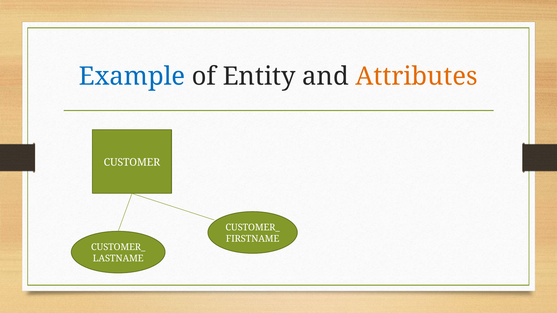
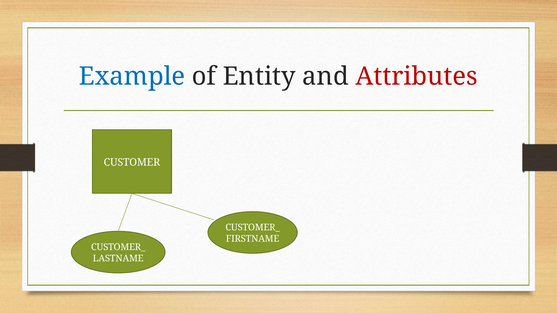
Attributes colour: orange -> red (417, 76)
